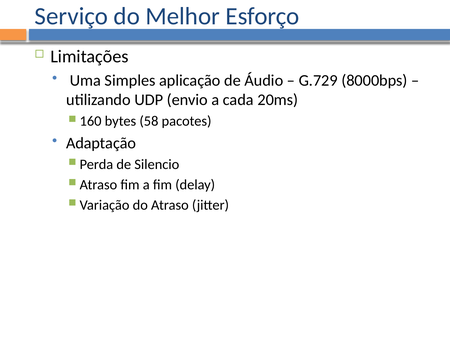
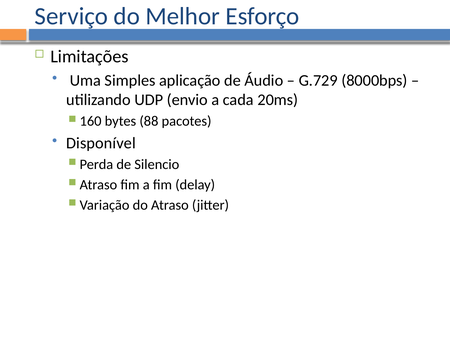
58: 58 -> 88 (149, 121)
Adaptação: Adaptação -> Disponível (101, 143)
